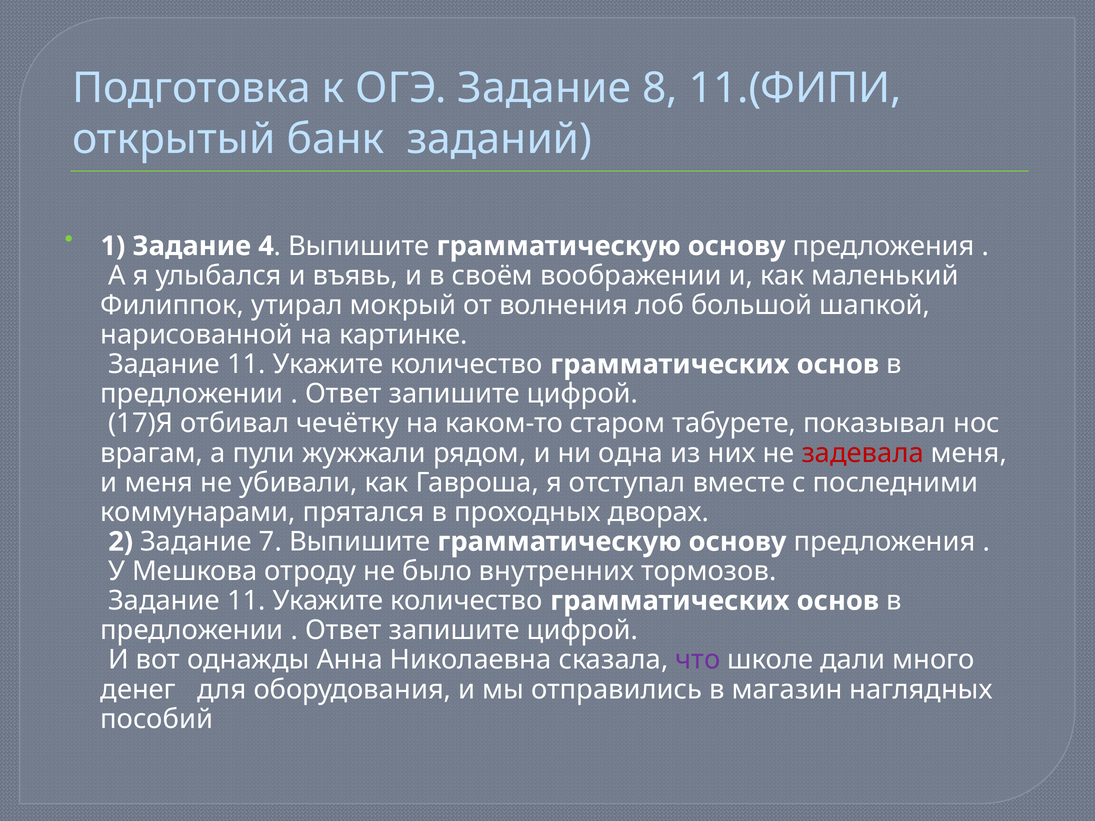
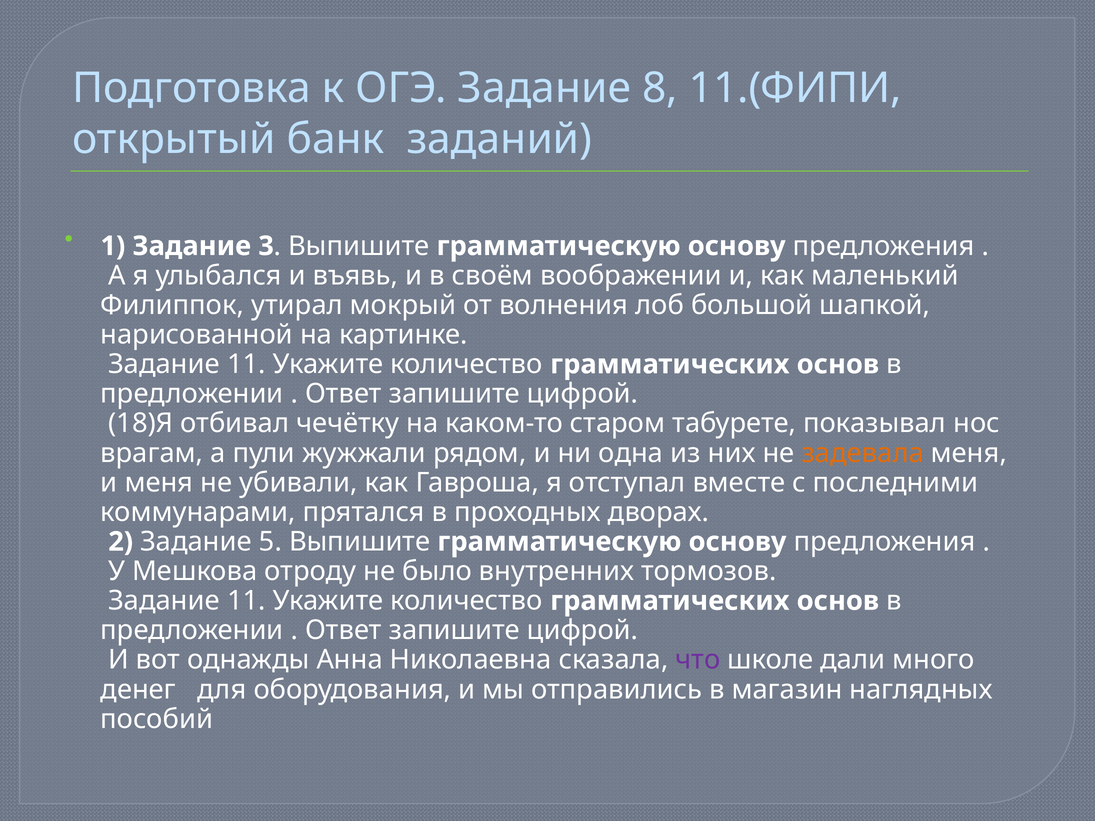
4: 4 -> 3 (266, 246)
17)Я: 17)Я -> 18)Я (141, 424)
задевала colour: red -> orange (863, 453)
7: 7 -> 5 (270, 542)
